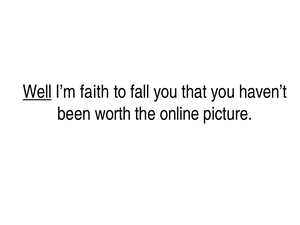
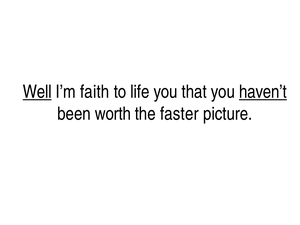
fall: fall -> life (140, 92)
haven’t underline: none -> present (263, 92)
online: online -> faster (179, 114)
